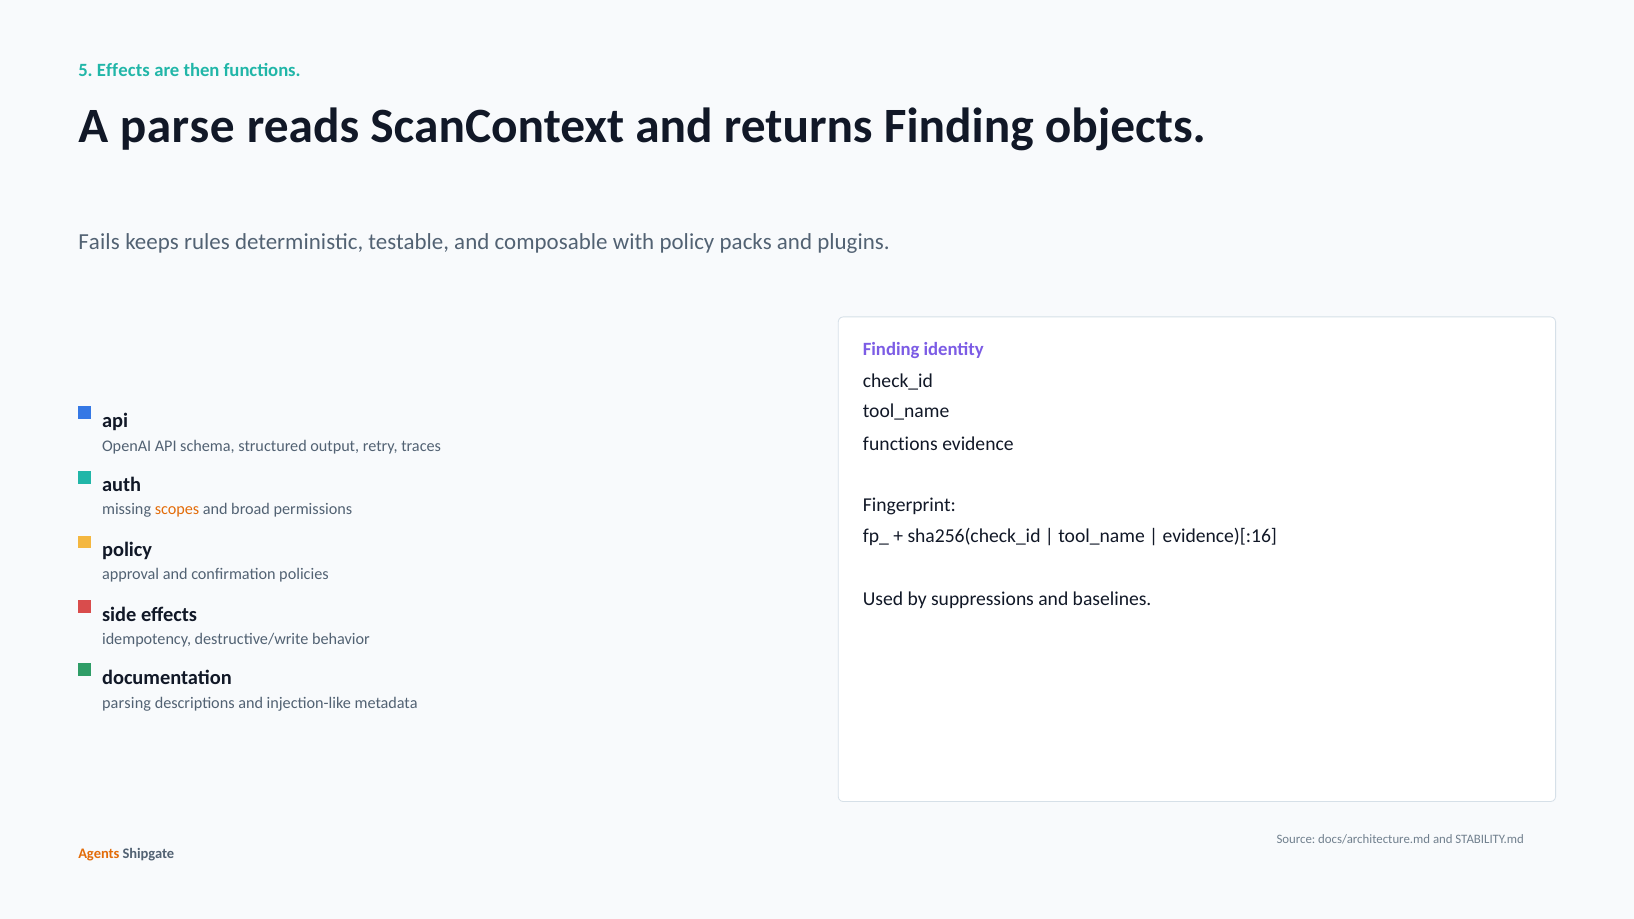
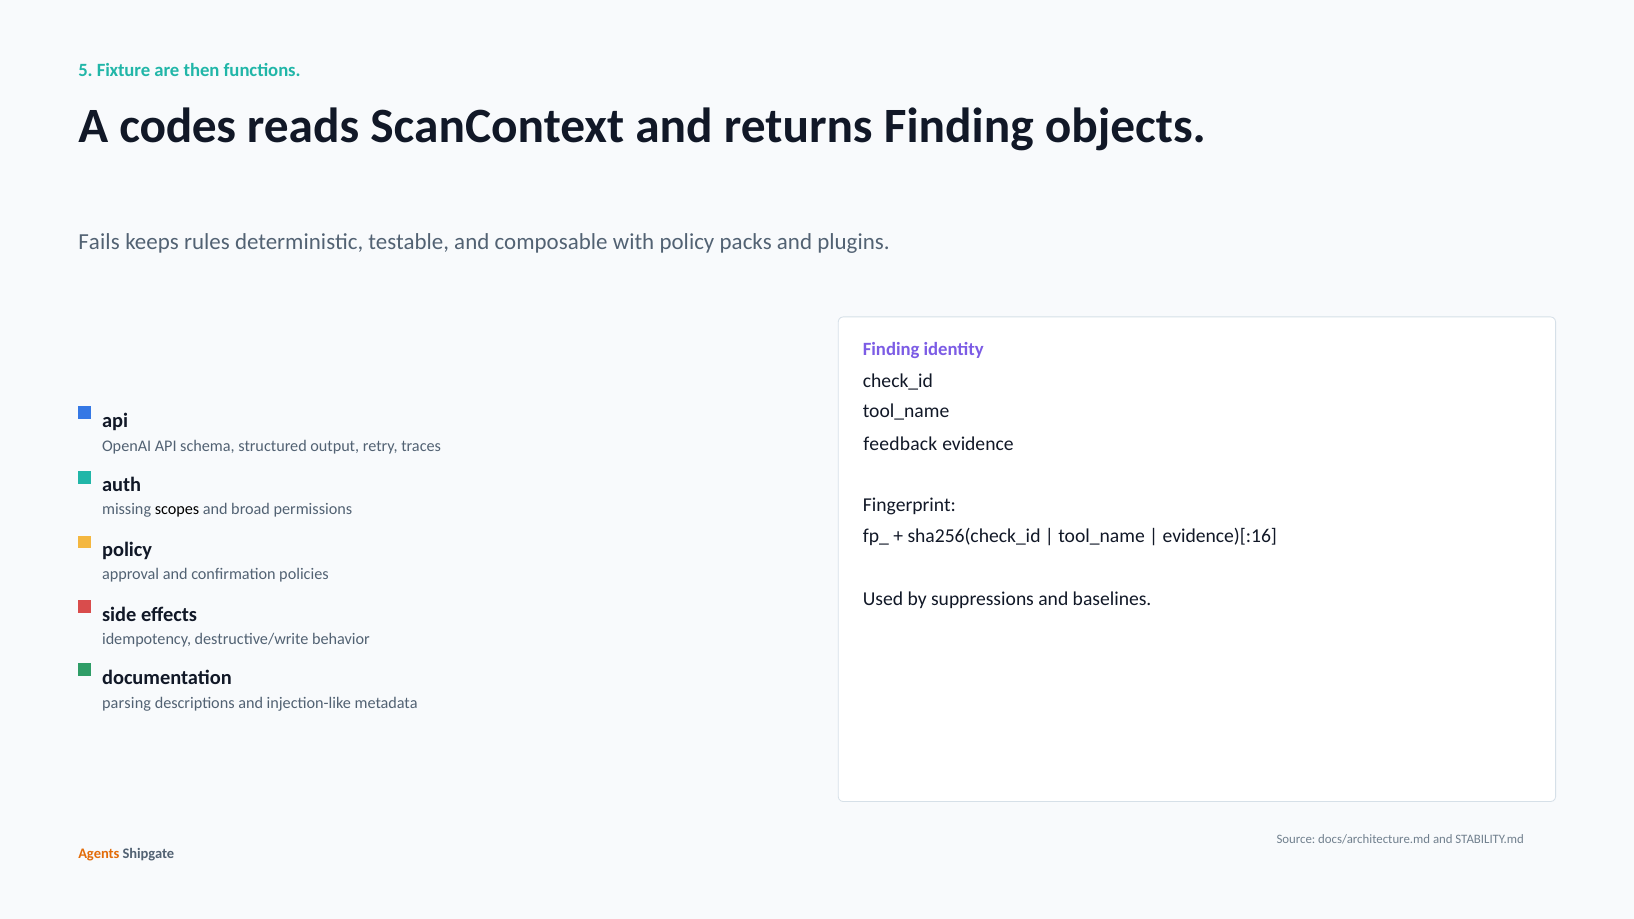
5 Effects: Effects -> Fixture (124, 70)
parse: parse -> codes (178, 127)
functions: functions -> feedback (900, 444)
scopes colour: orange -> black (177, 510)
